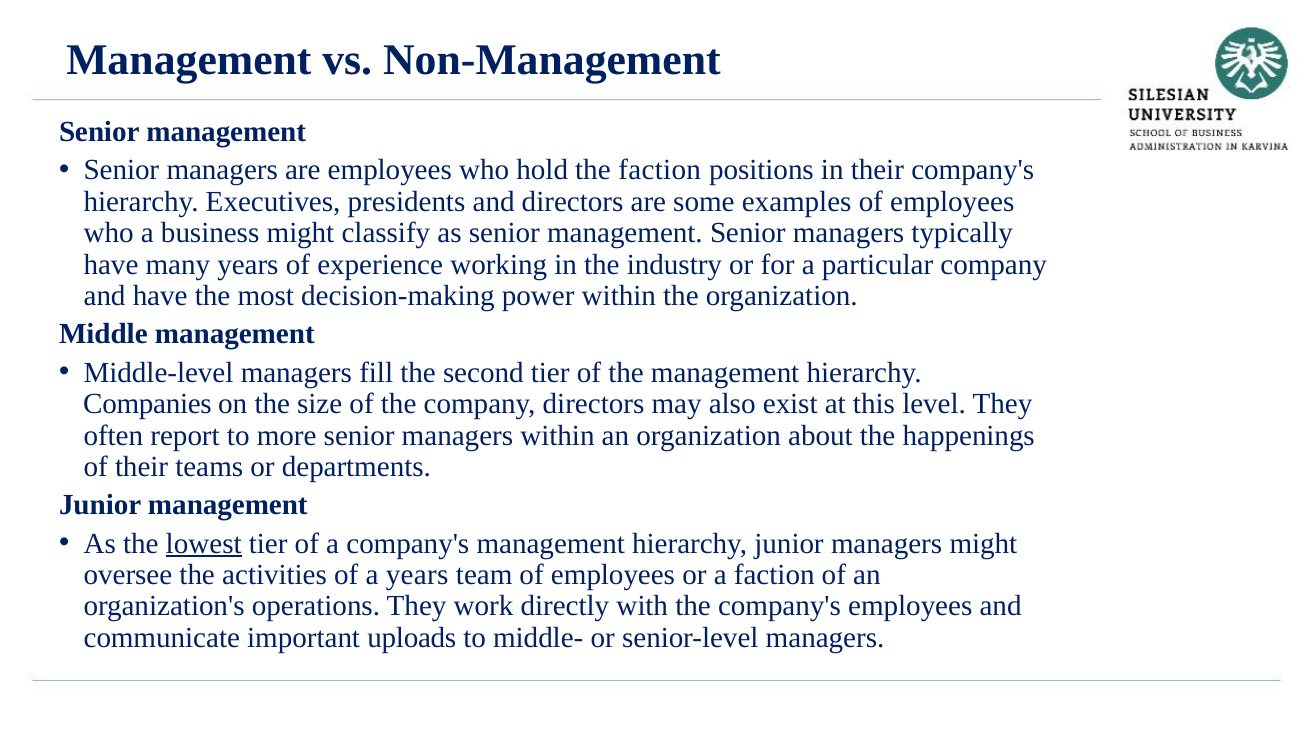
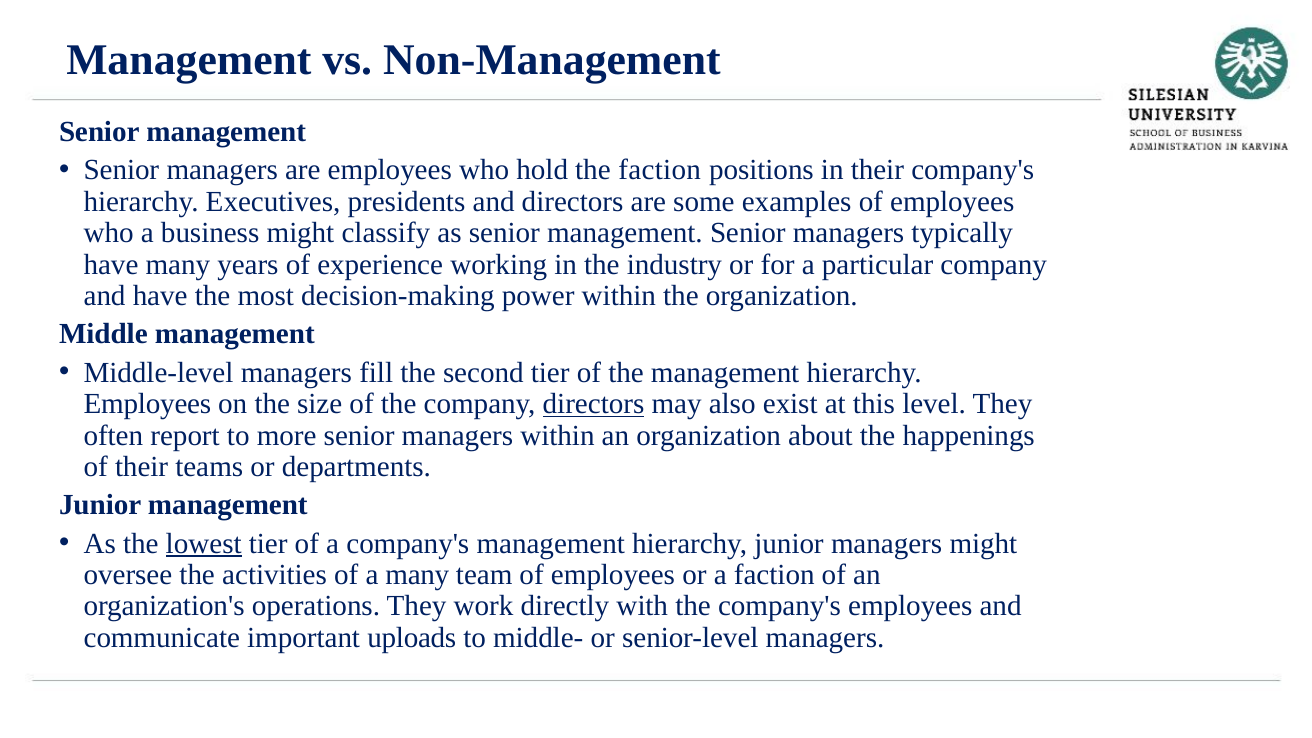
Companies: Companies -> Employees (147, 404)
directors underline: none -> present (594, 404)
a years: years -> many (417, 575)
